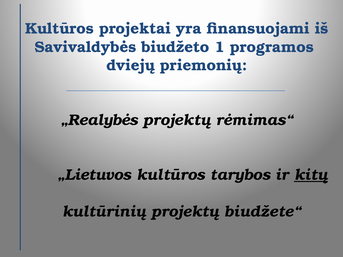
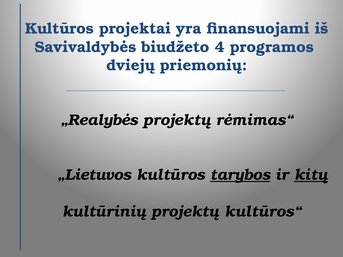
1: 1 -> 4 (220, 47)
tarybos underline: none -> present (240, 175)
biudžete“: biudžete“ -> kultūros“ (263, 212)
